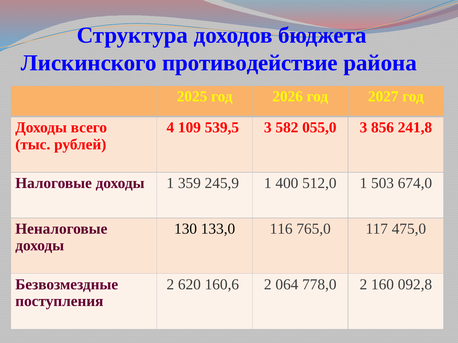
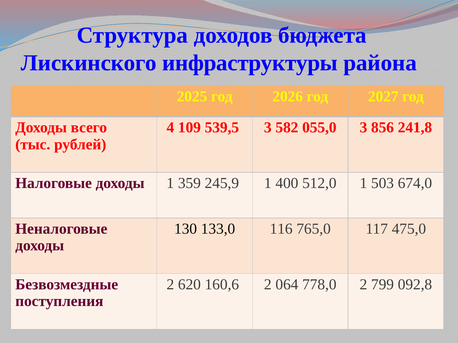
противодействие: противодействие -> инфраструктуры (250, 63)
160: 160 -> 799 (383, 285)
